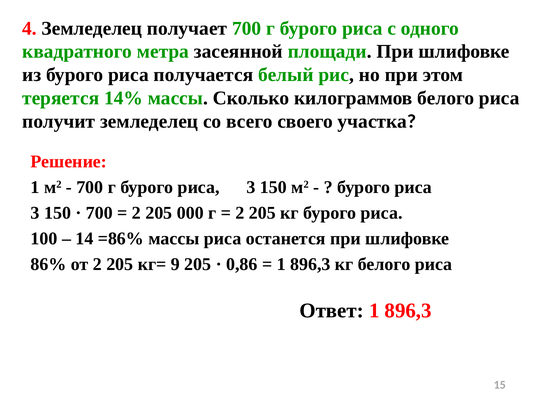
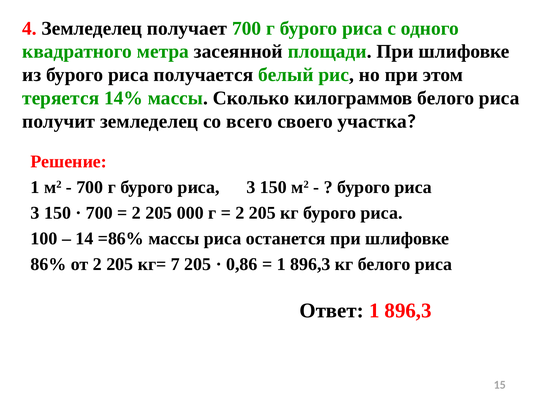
9: 9 -> 7 (175, 265)
